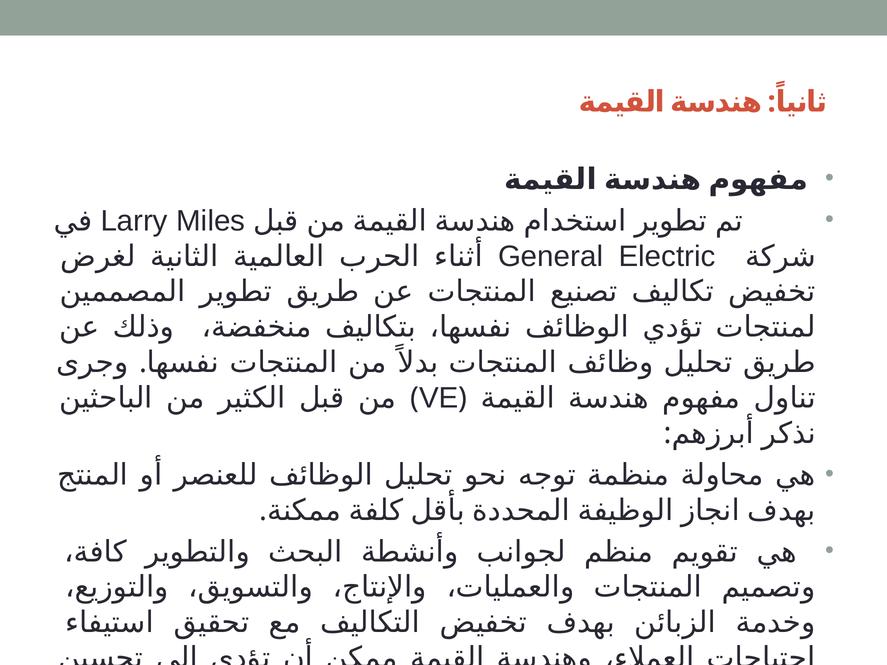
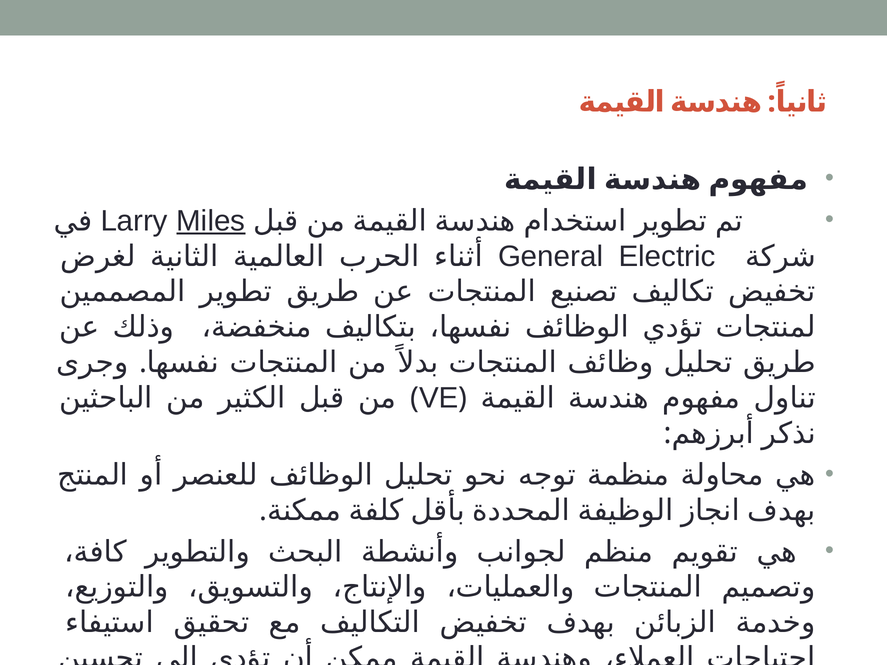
Miles underline: none -> present (211, 221)
